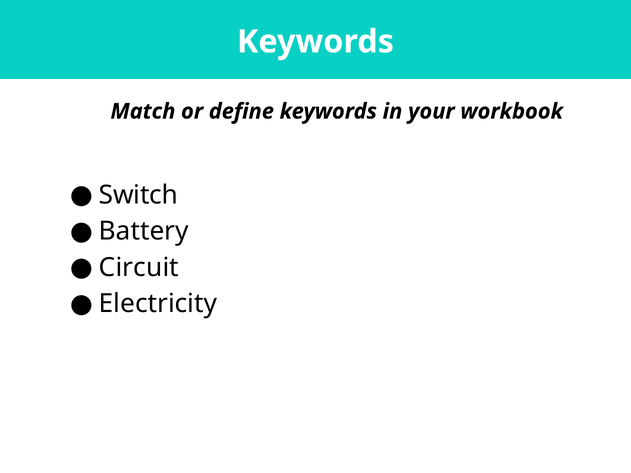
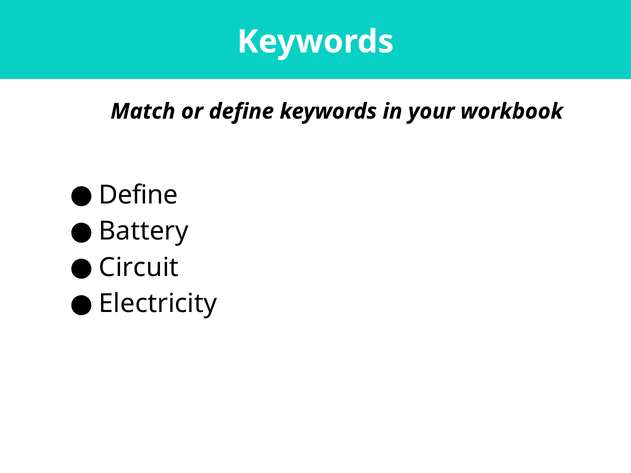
Switch: Switch -> Define (138, 195)
